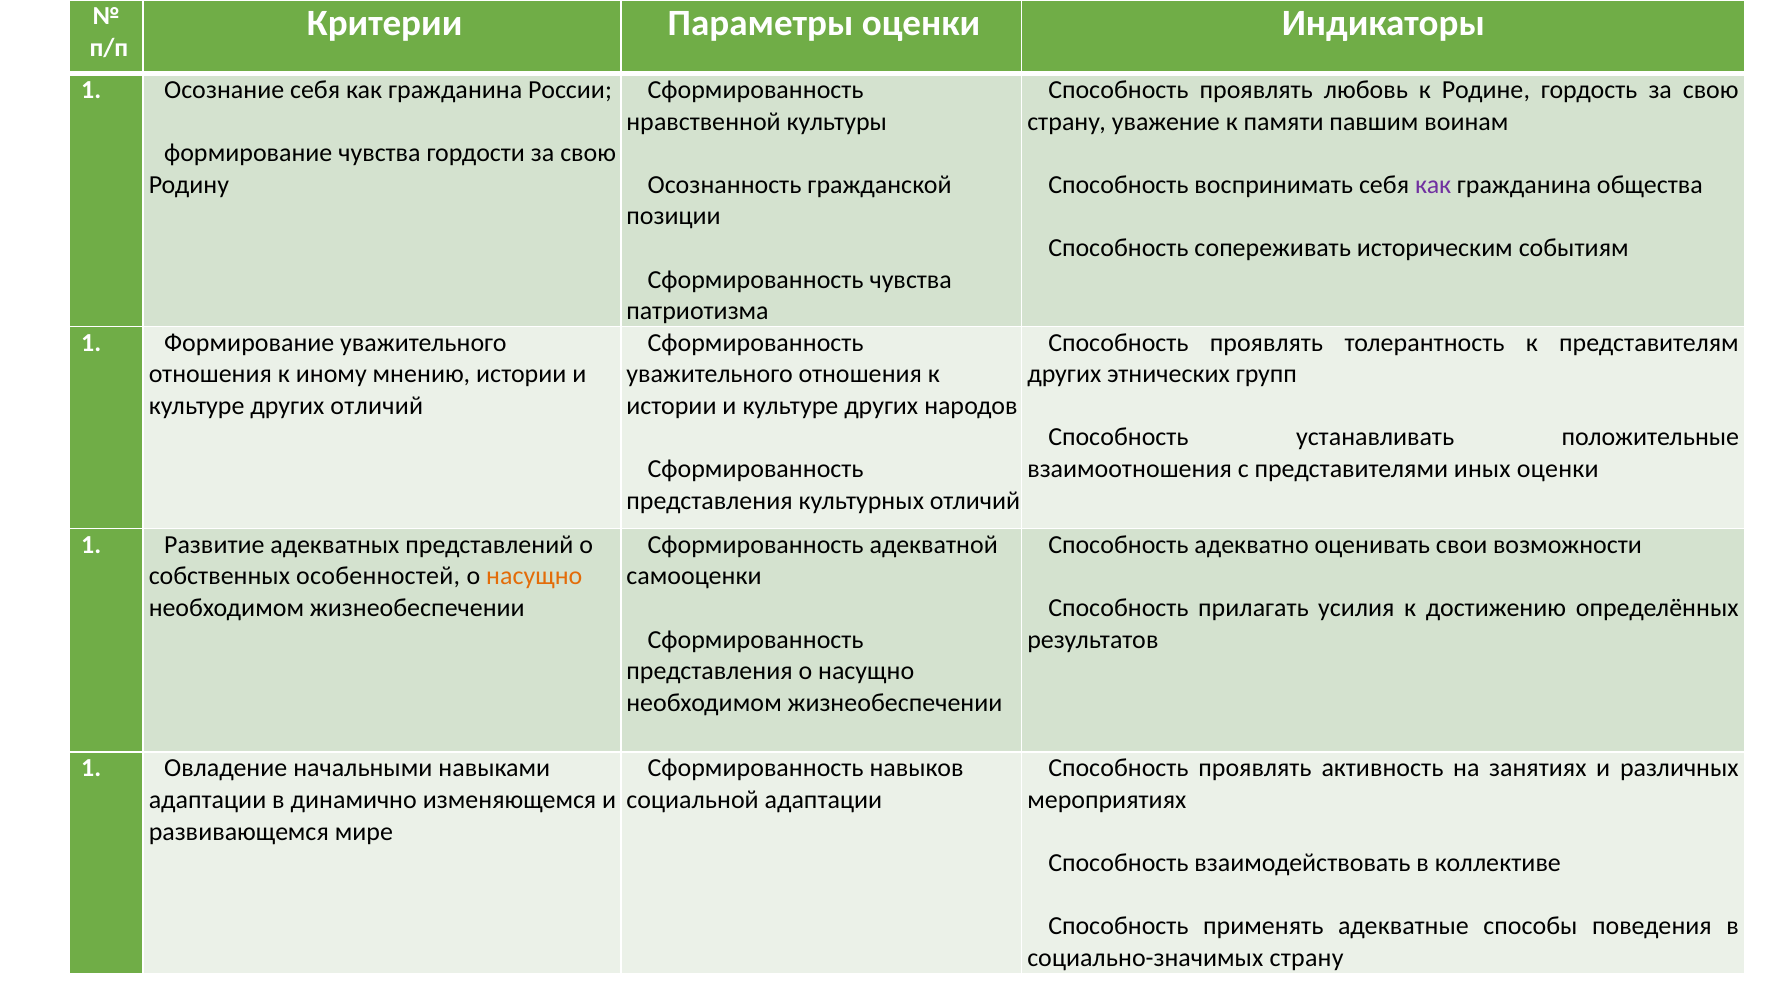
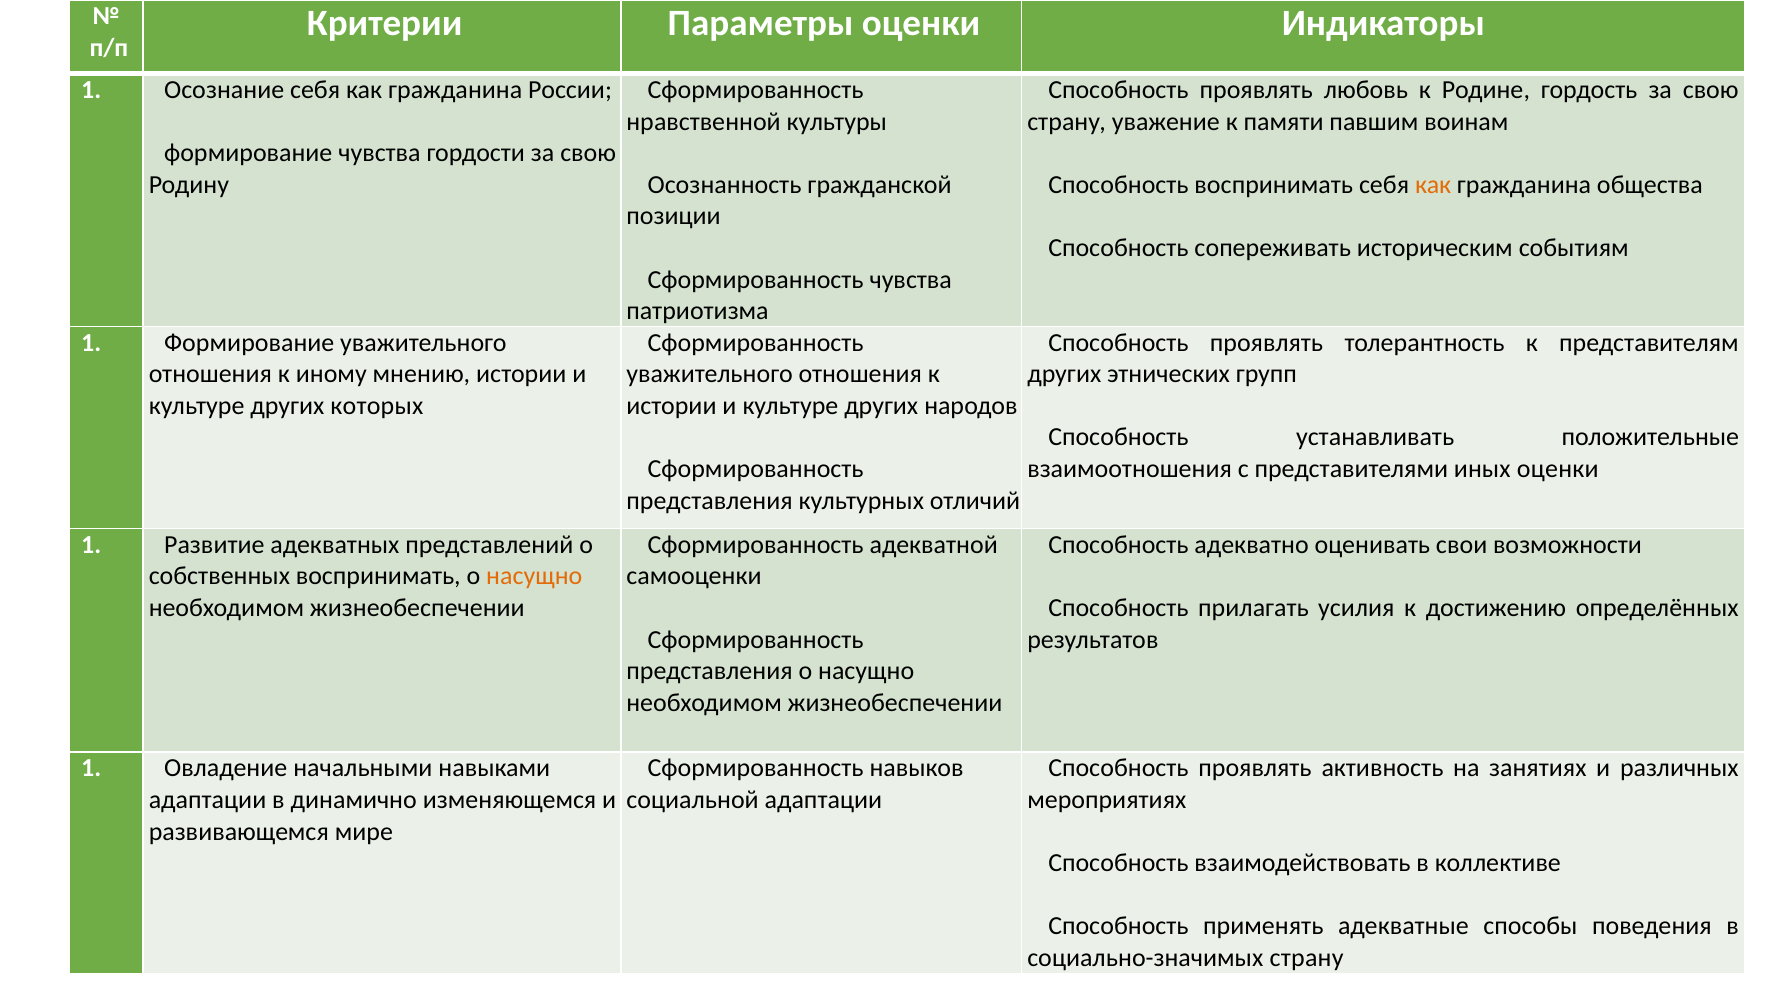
как colour: purple -> orange (1433, 185)
других отличий: отличий -> которых (377, 406)
собственных особенностей: особенностей -> воспринимать (378, 576)
